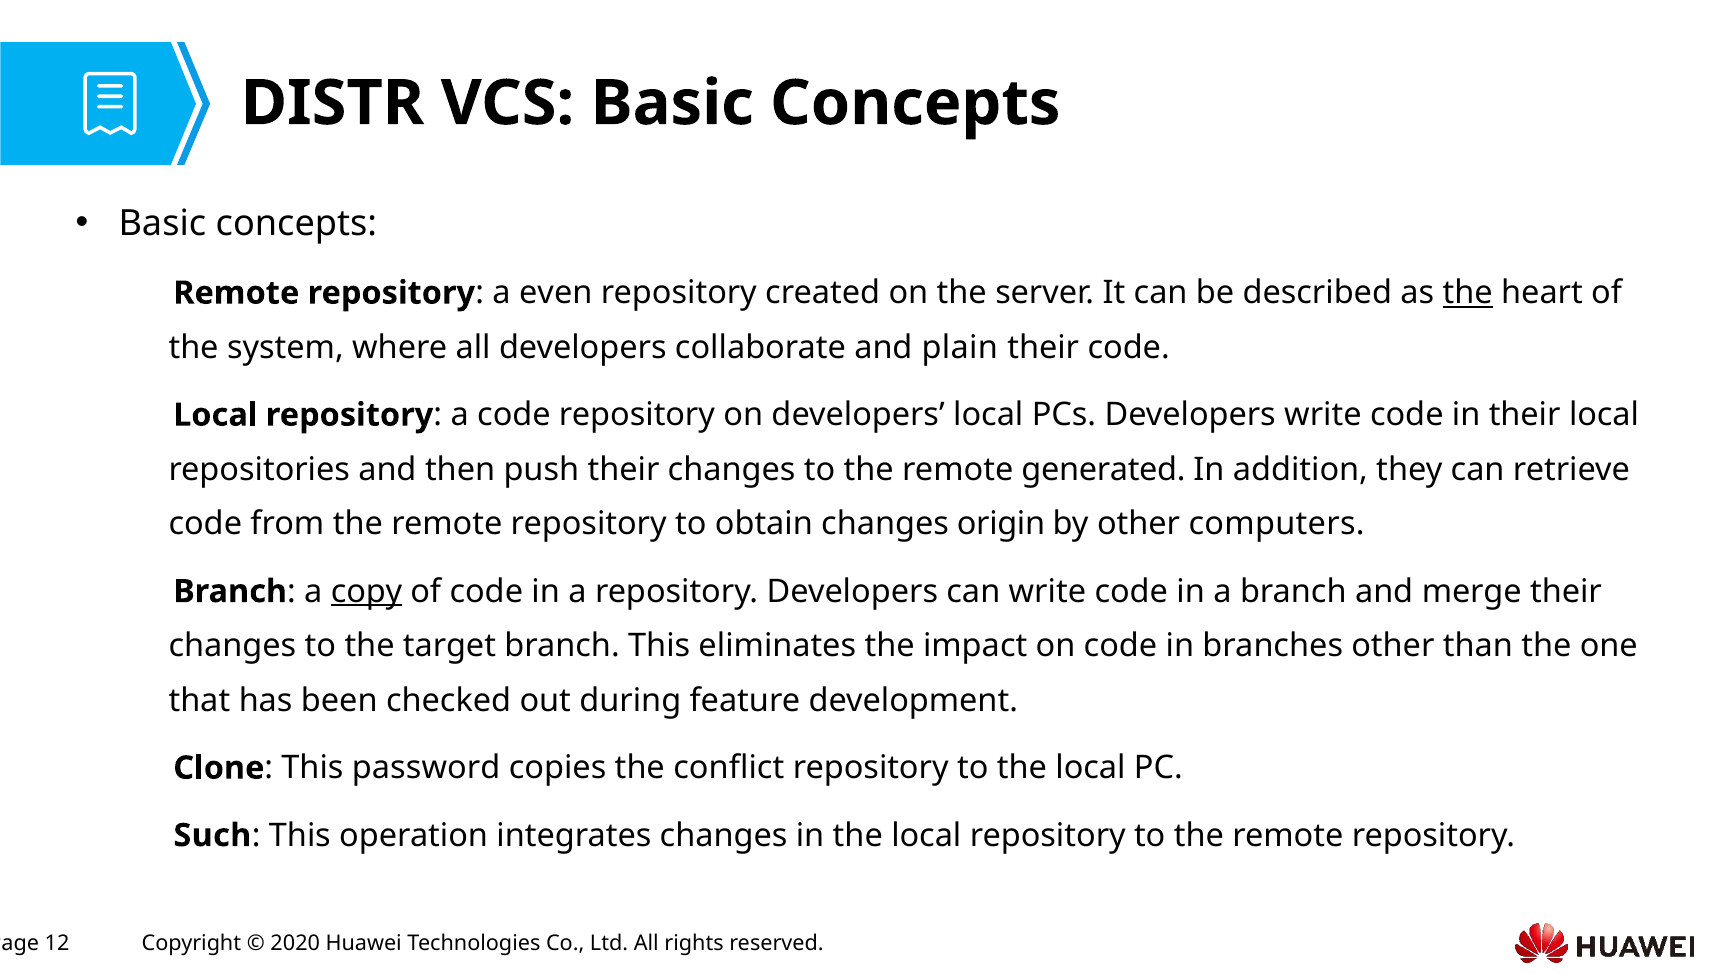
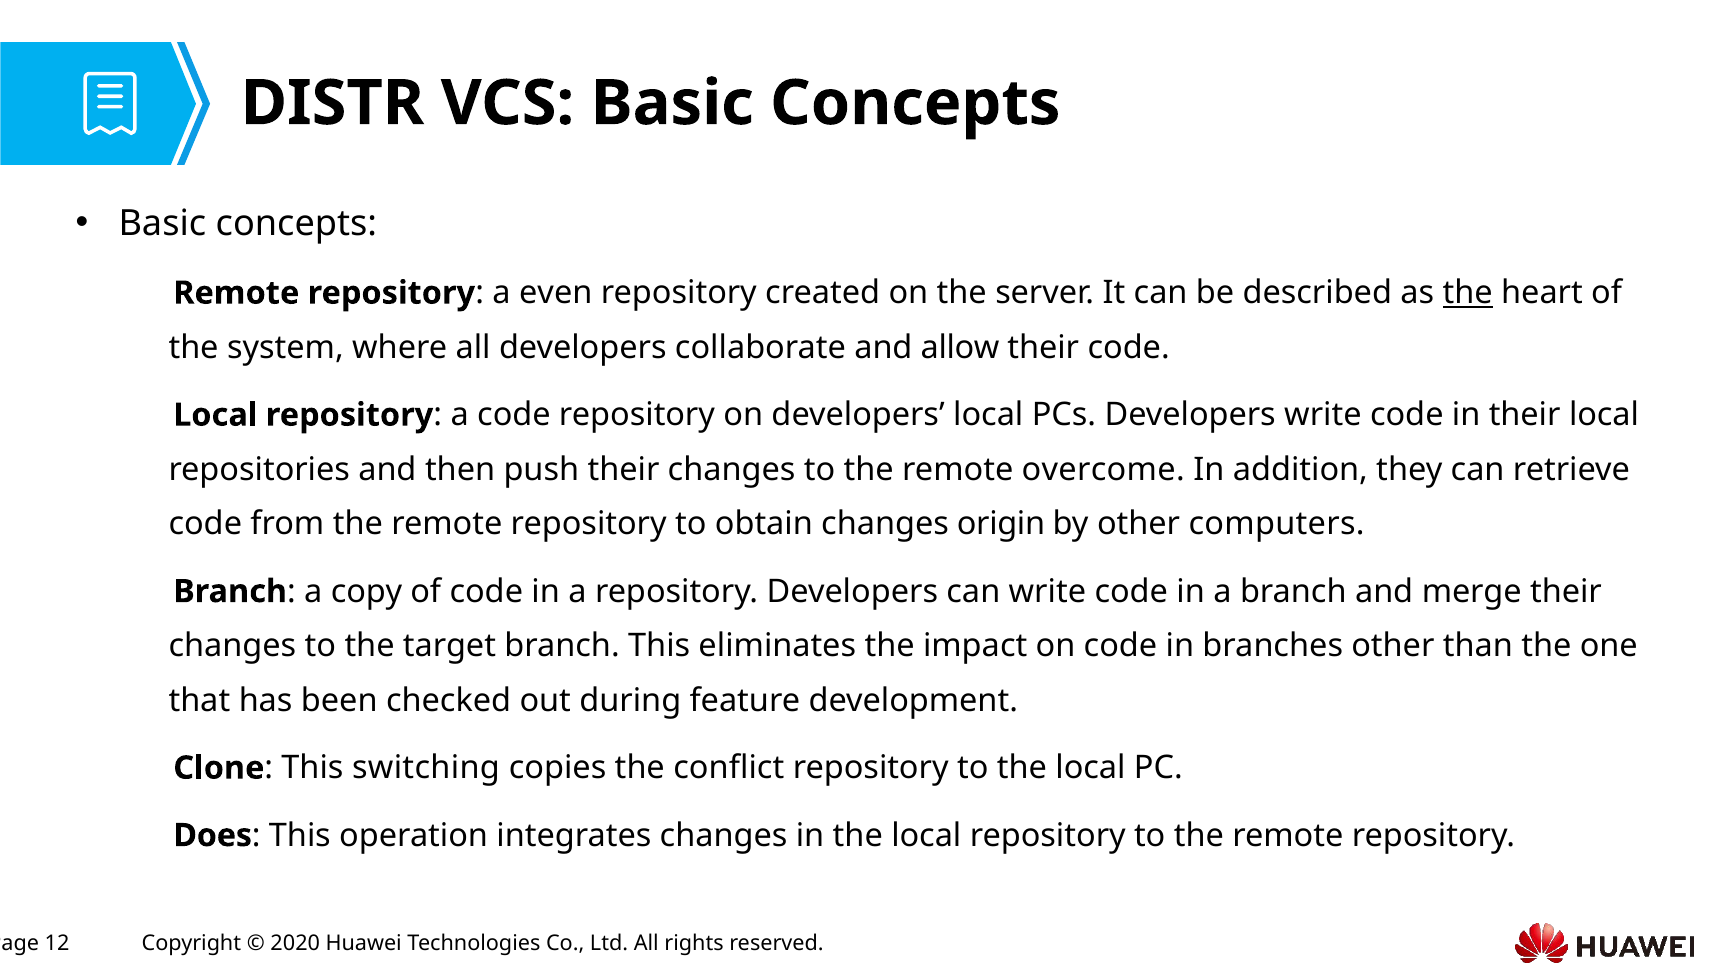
plain: plain -> allow (960, 348)
generated: generated -> overcome (1103, 470)
copy underline: present -> none (367, 592)
password: password -> switching (426, 768)
Such: Such -> Does (213, 836)
